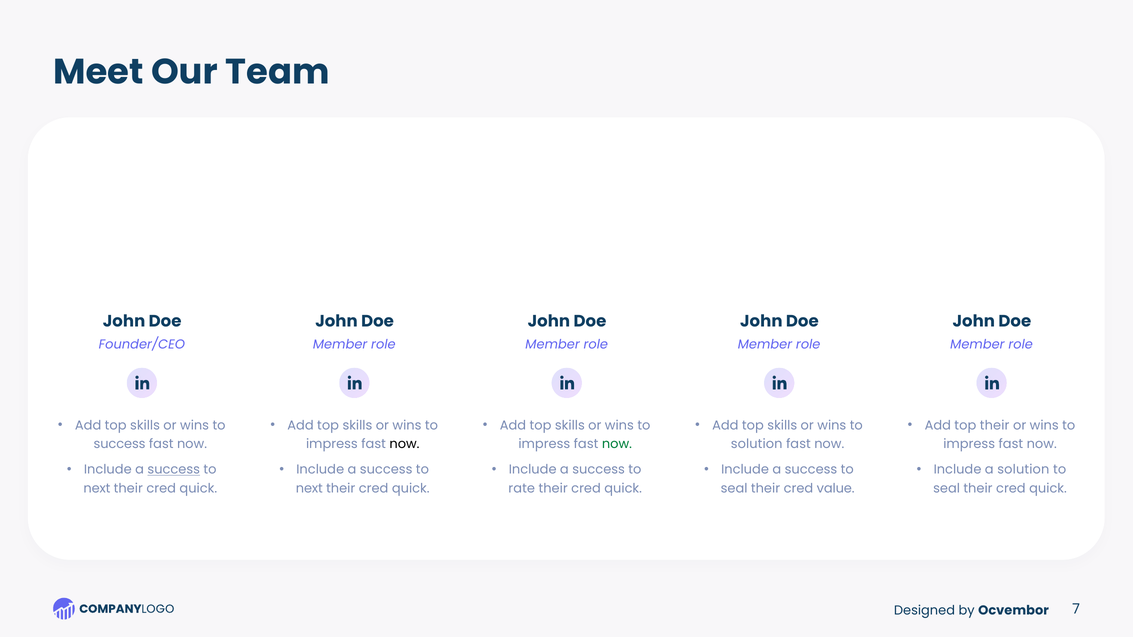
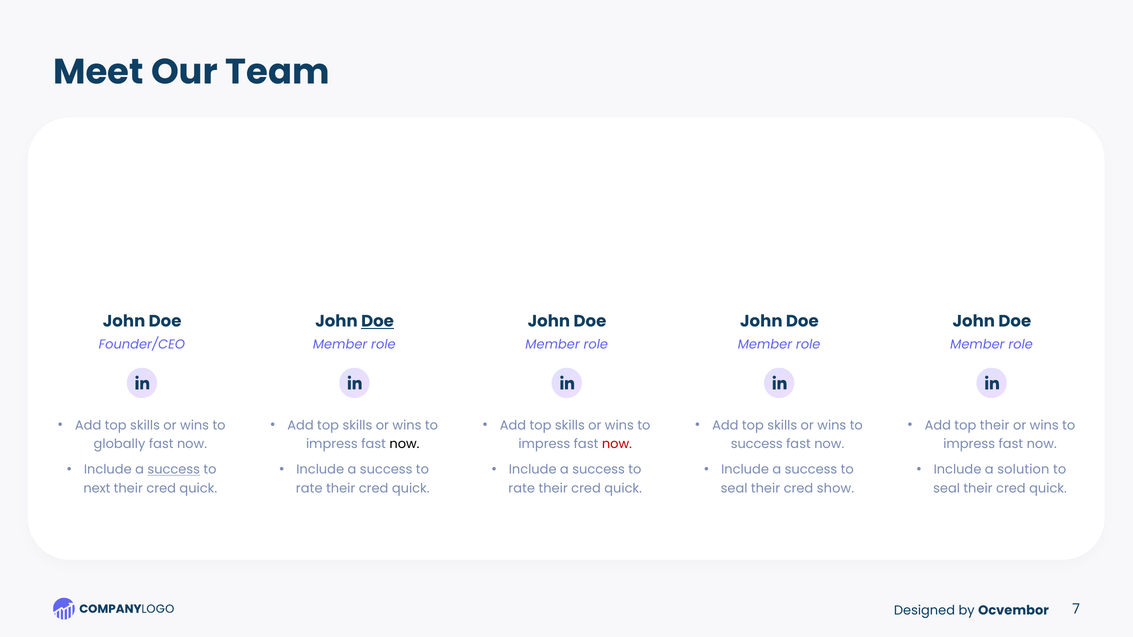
Doe underline: none -> present (378, 321)
success: success -> globally (119, 444)
now colour: green -> red (617, 444)
solution: solution -> success (757, 444)
next: next -> rate (309, 489)
value: value -> show (835, 489)
